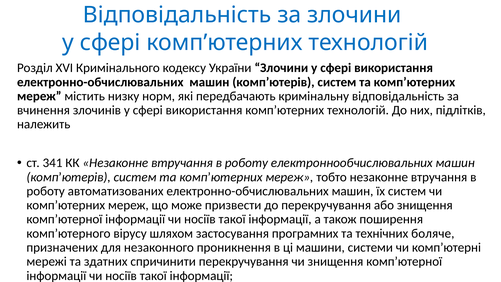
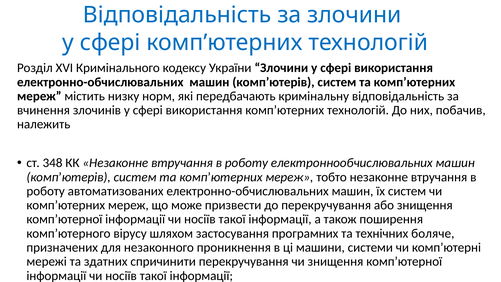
підлітків: підлітків -> побачив (461, 110)
341: 341 -> 348 (53, 163)
